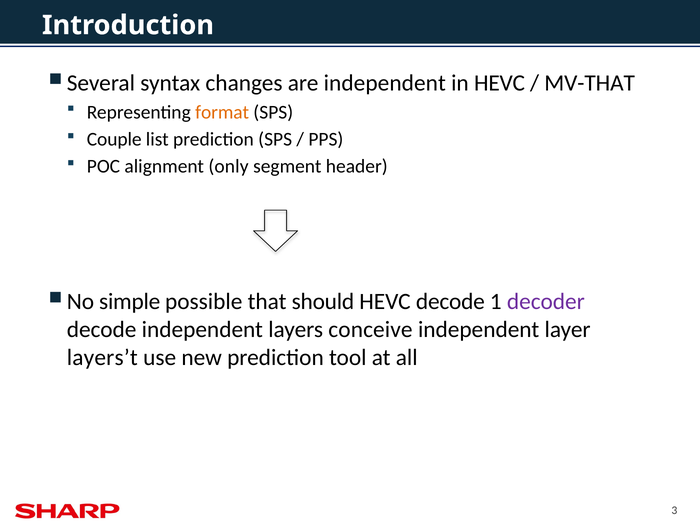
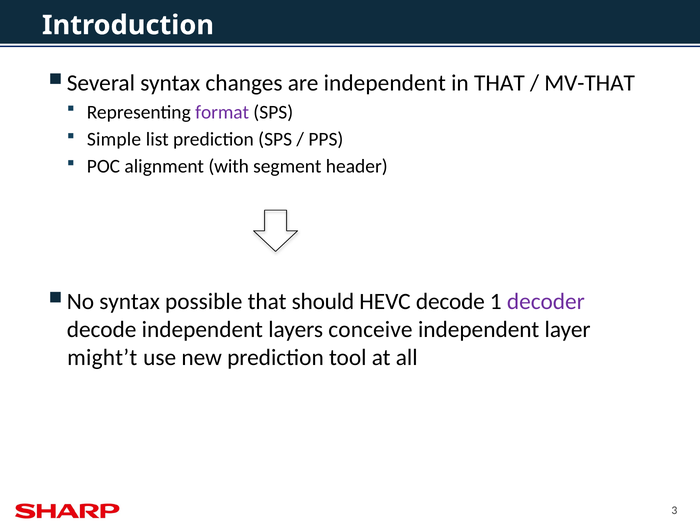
in HEVC: HEVC -> THAT (499, 83)
format colour: orange -> purple (222, 112)
Couple: Couple -> Simple (114, 139)
only: only -> with (229, 167)
simple: simple -> syntax (130, 301)
layers’t: layers’t -> might’t (102, 357)
